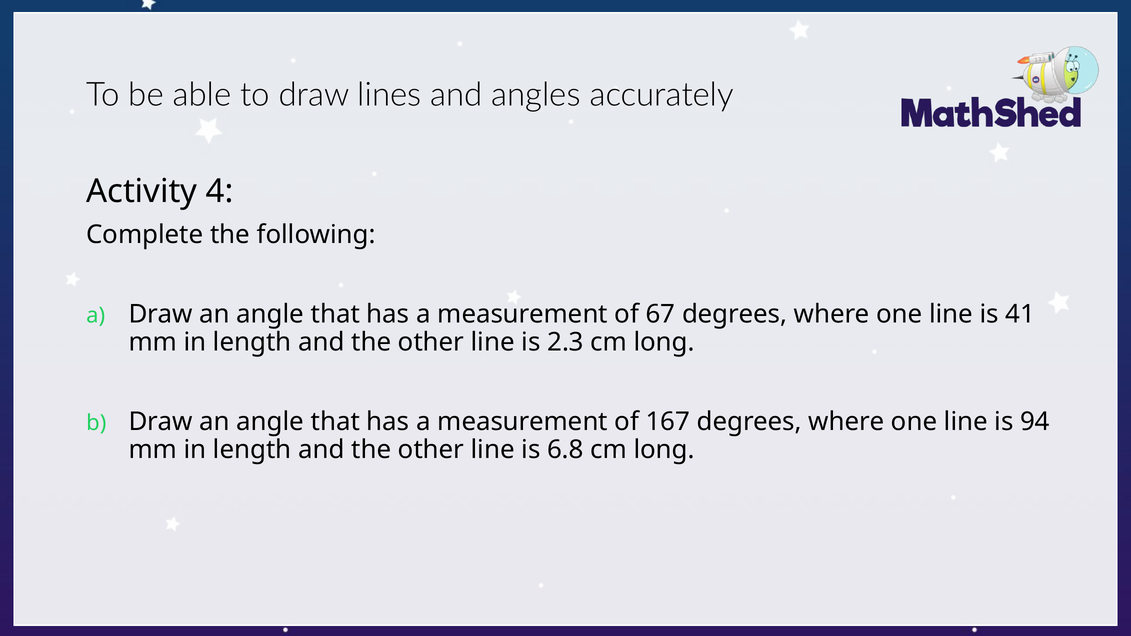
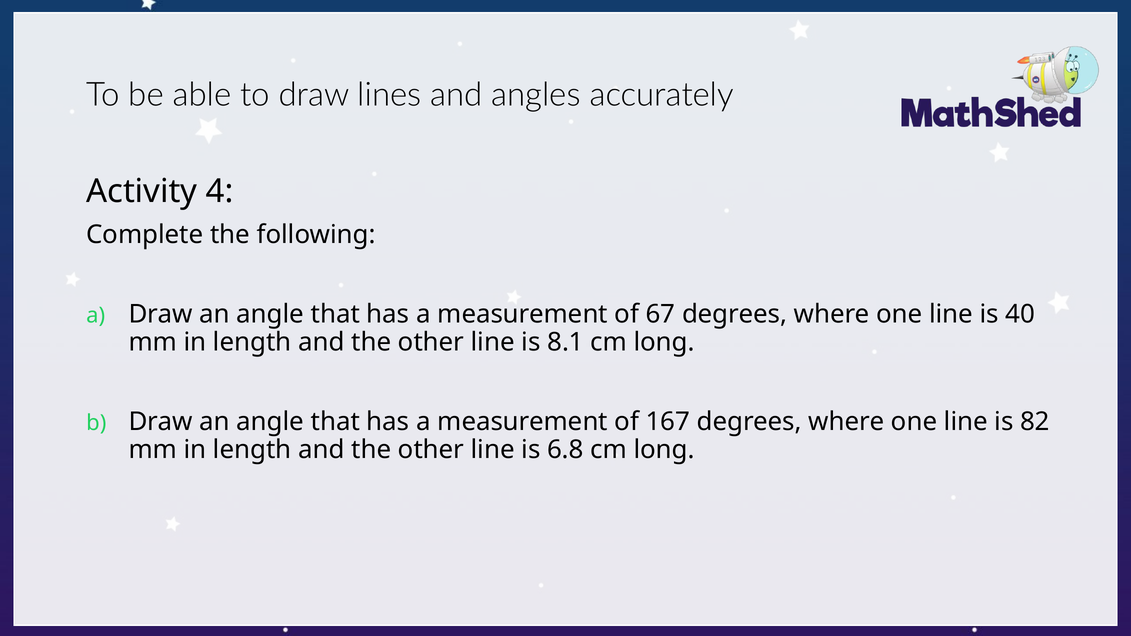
41: 41 -> 40 (1020, 314)
2.3: 2.3 -> 8.1 (565, 342)
94: 94 -> 82 (1035, 422)
